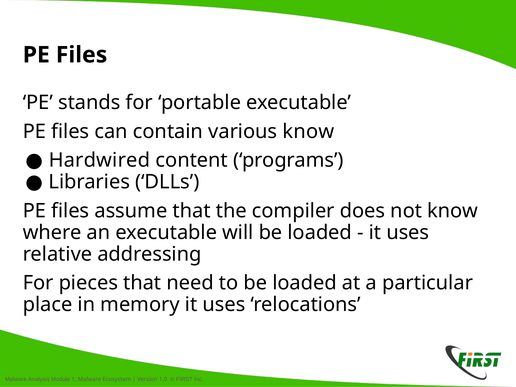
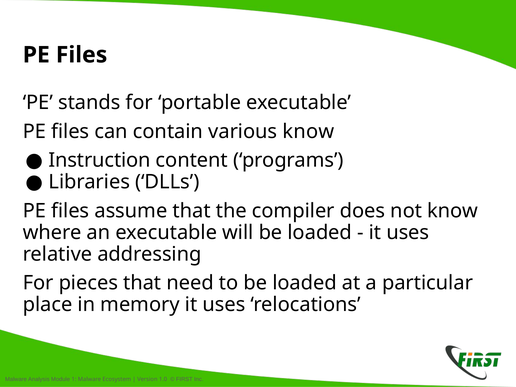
Hardwired: Hardwired -> Instruction (100, 160)
